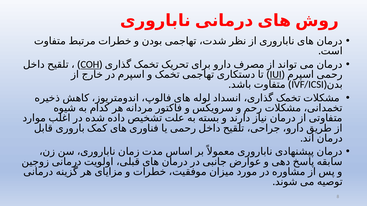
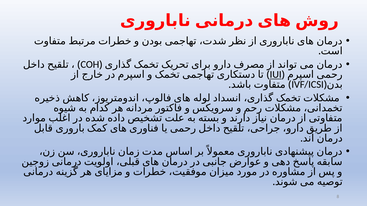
COH underline: present -> none (90, 65)
